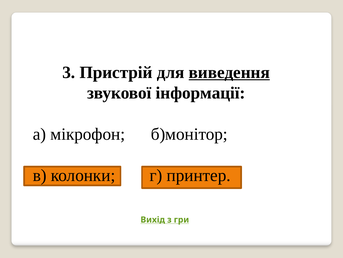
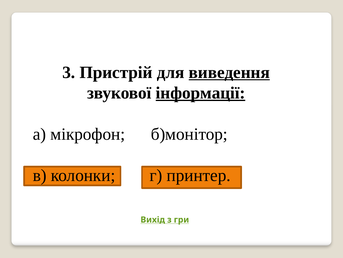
інформації underline: none -> present (200, 93)
